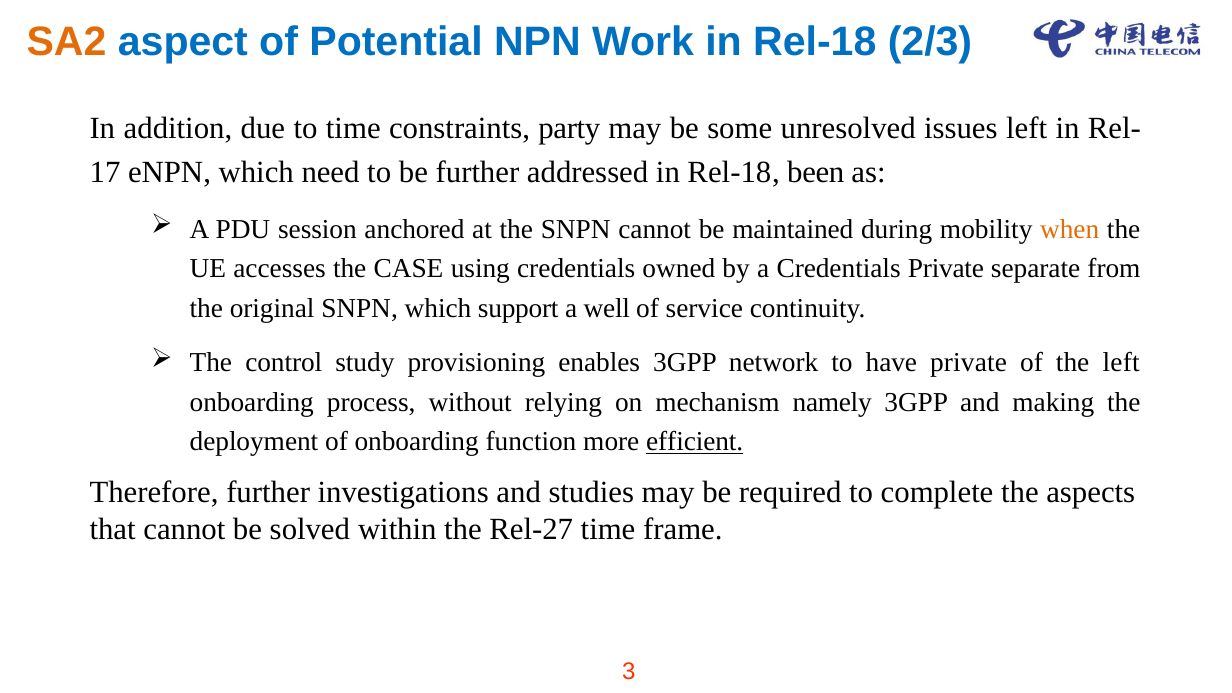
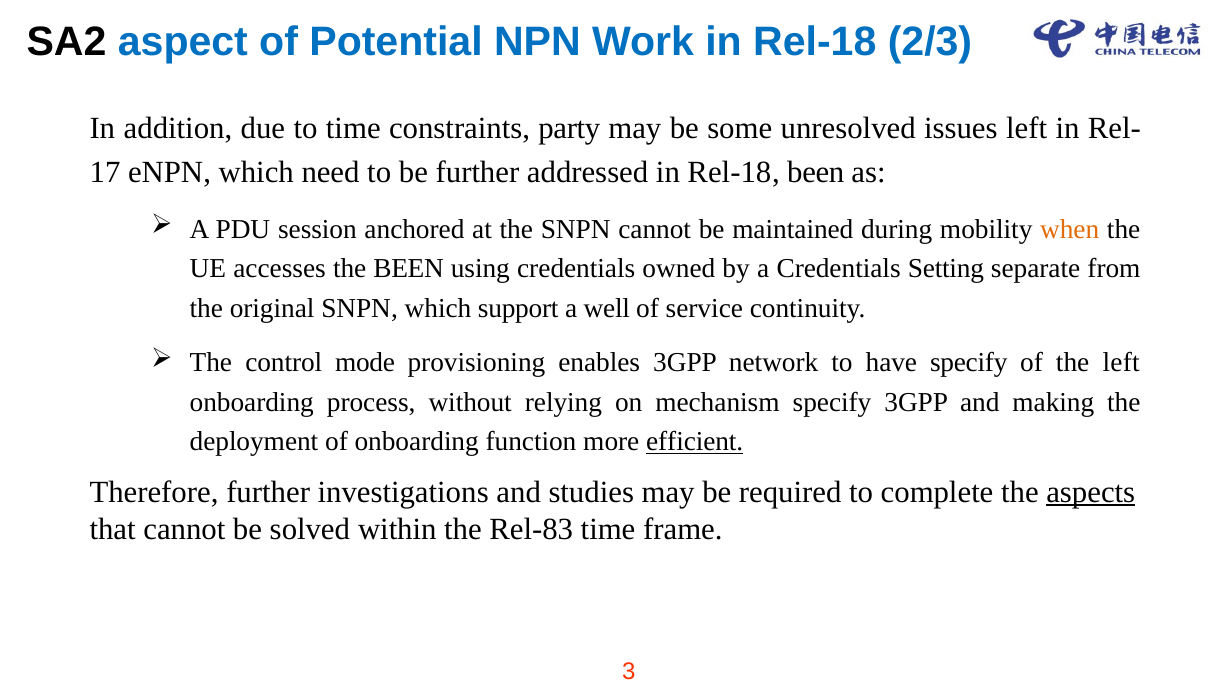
SA2 colour: orange -> black (67, 42)
the CASE: CASE -> BEEN (409, 269)
Credentials Private: Private -> Setting (946, 269)
study: study -> mode (365, 363)
have private: private -> specify (969, 363)
mechanism namely: namely -> specify (832, 402)
aspects underline: none -> present (1091, 492)
Rel-27: Rel-27 -> Rel-83 (531, 529)
